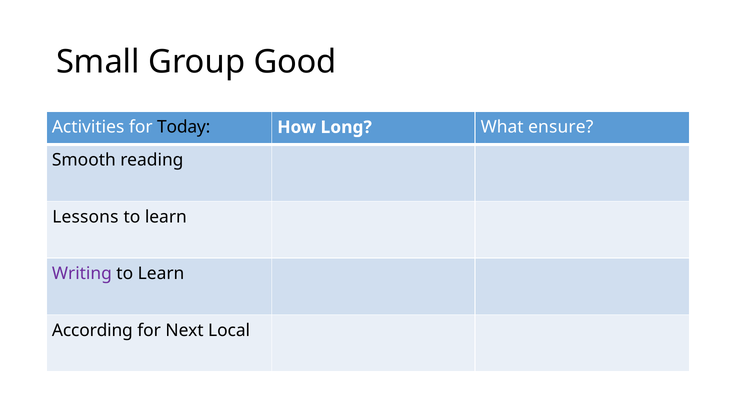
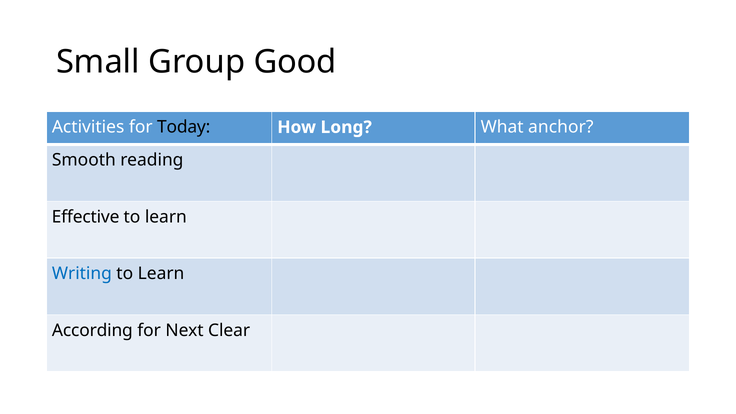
ensure: ensure -> anchor (561, 127)
Lessons: Lessons -> Effective (86, 217)
Writing colour: purple -> blue (82, 274)
Local: Local -> Clear (229, 330)
